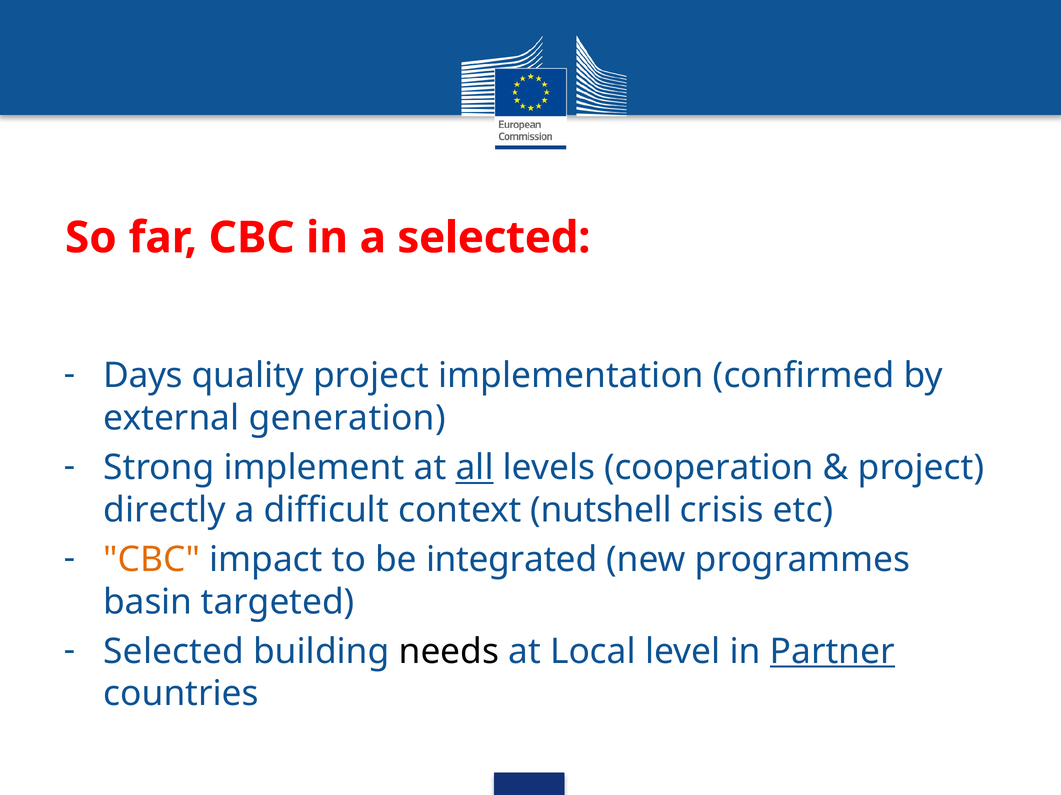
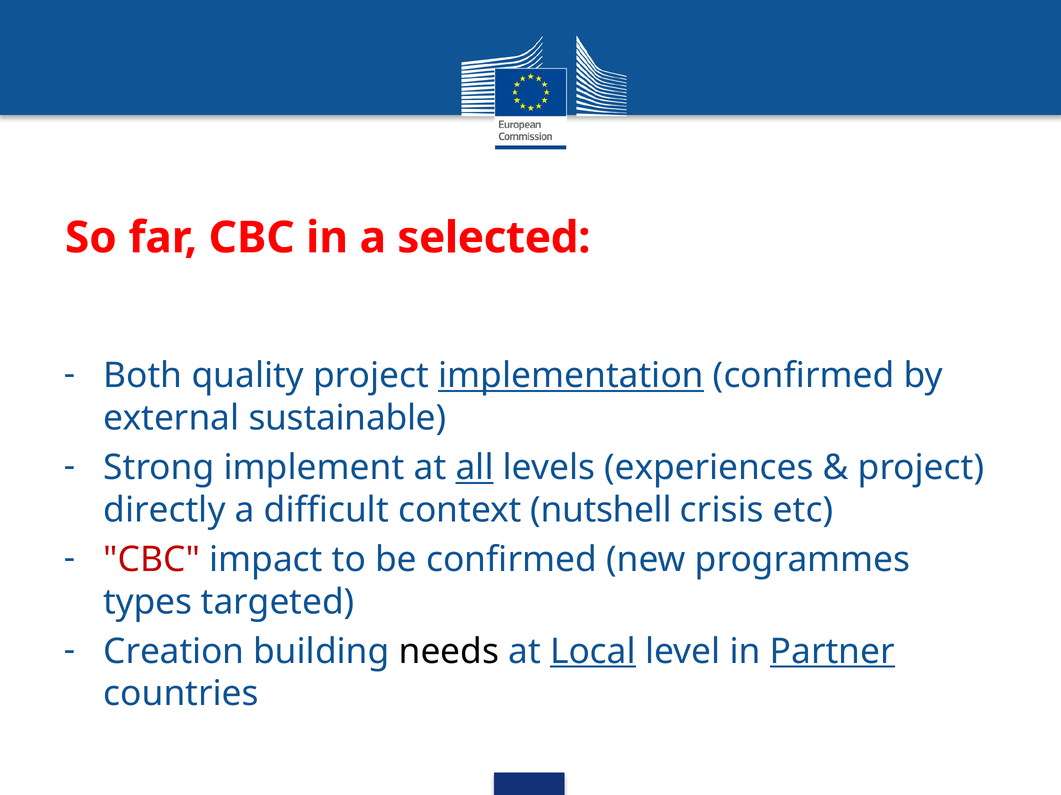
Days: Days -> Both (143, 376)
implementation underline: none -> present (571, 376)
generation: generation -> sustainable (347, 419)
cooperation: cooperation -> experiences (709, 468)
CBC colour: orange -> red (152, 560)
be integrated: integrated -> confirmed (512, 560)
basin: basin -> types (148, 602)
Selected: Selected -> Creation (174, 652)
Local underline: none -> present (593, 652)
